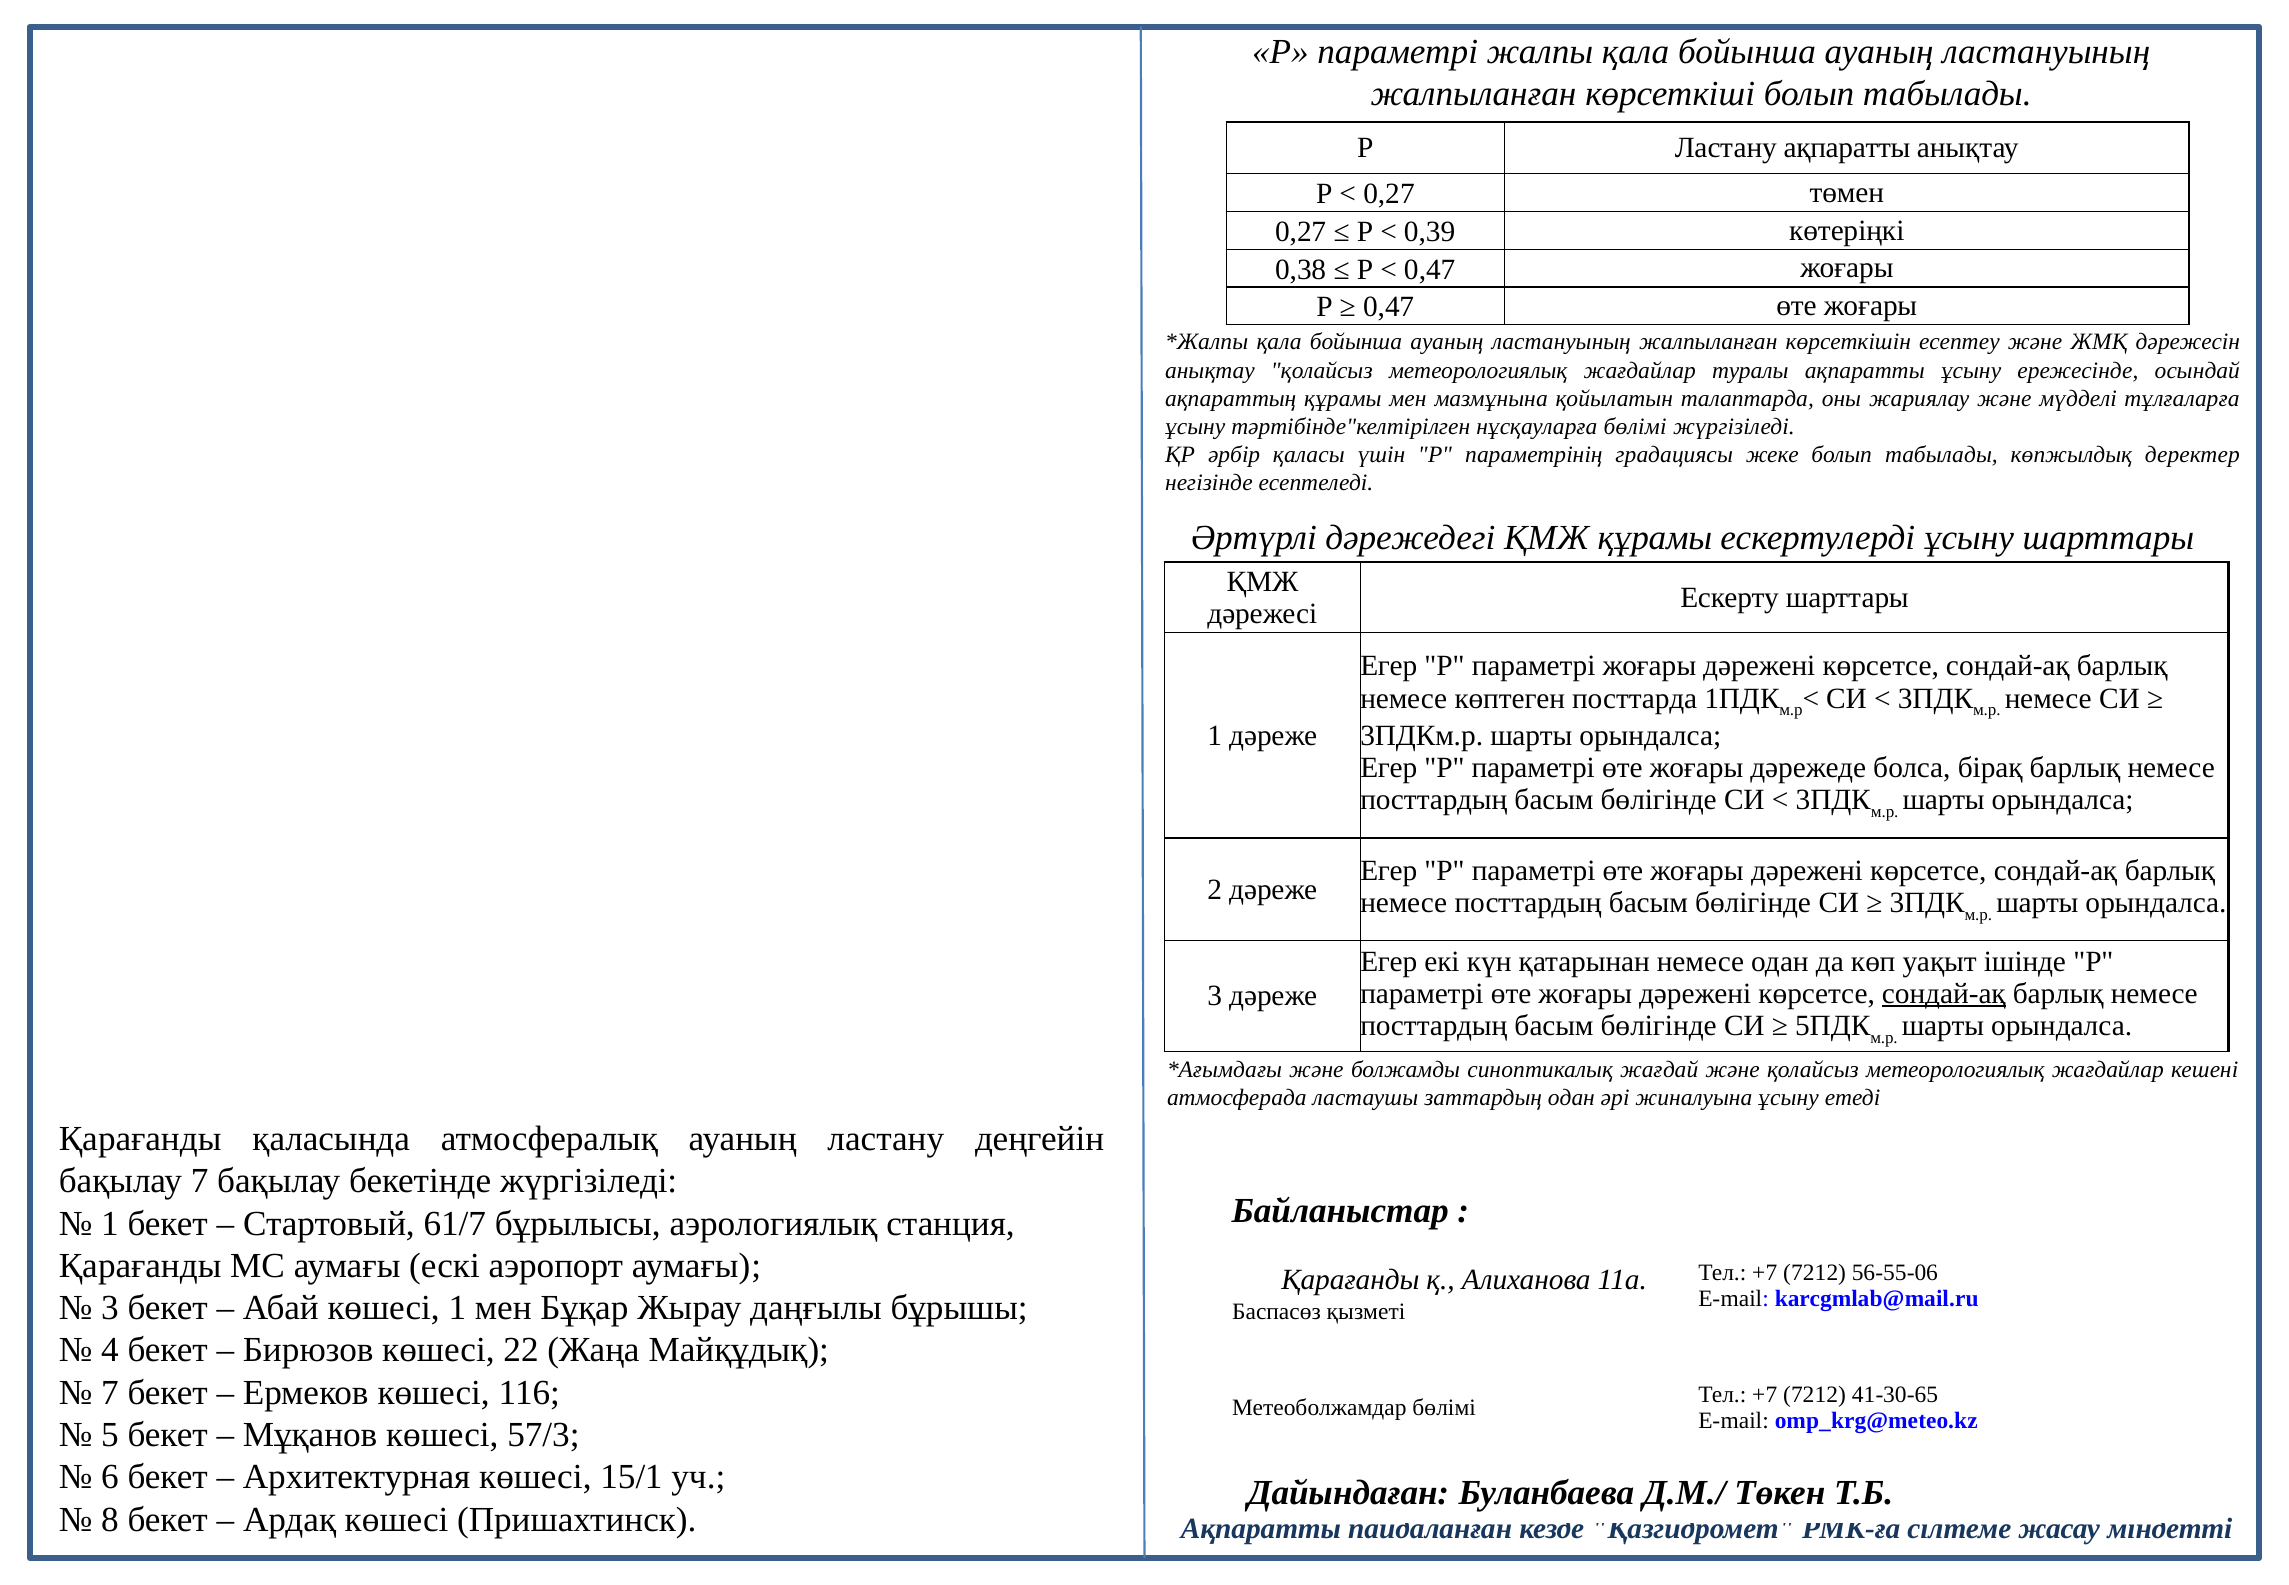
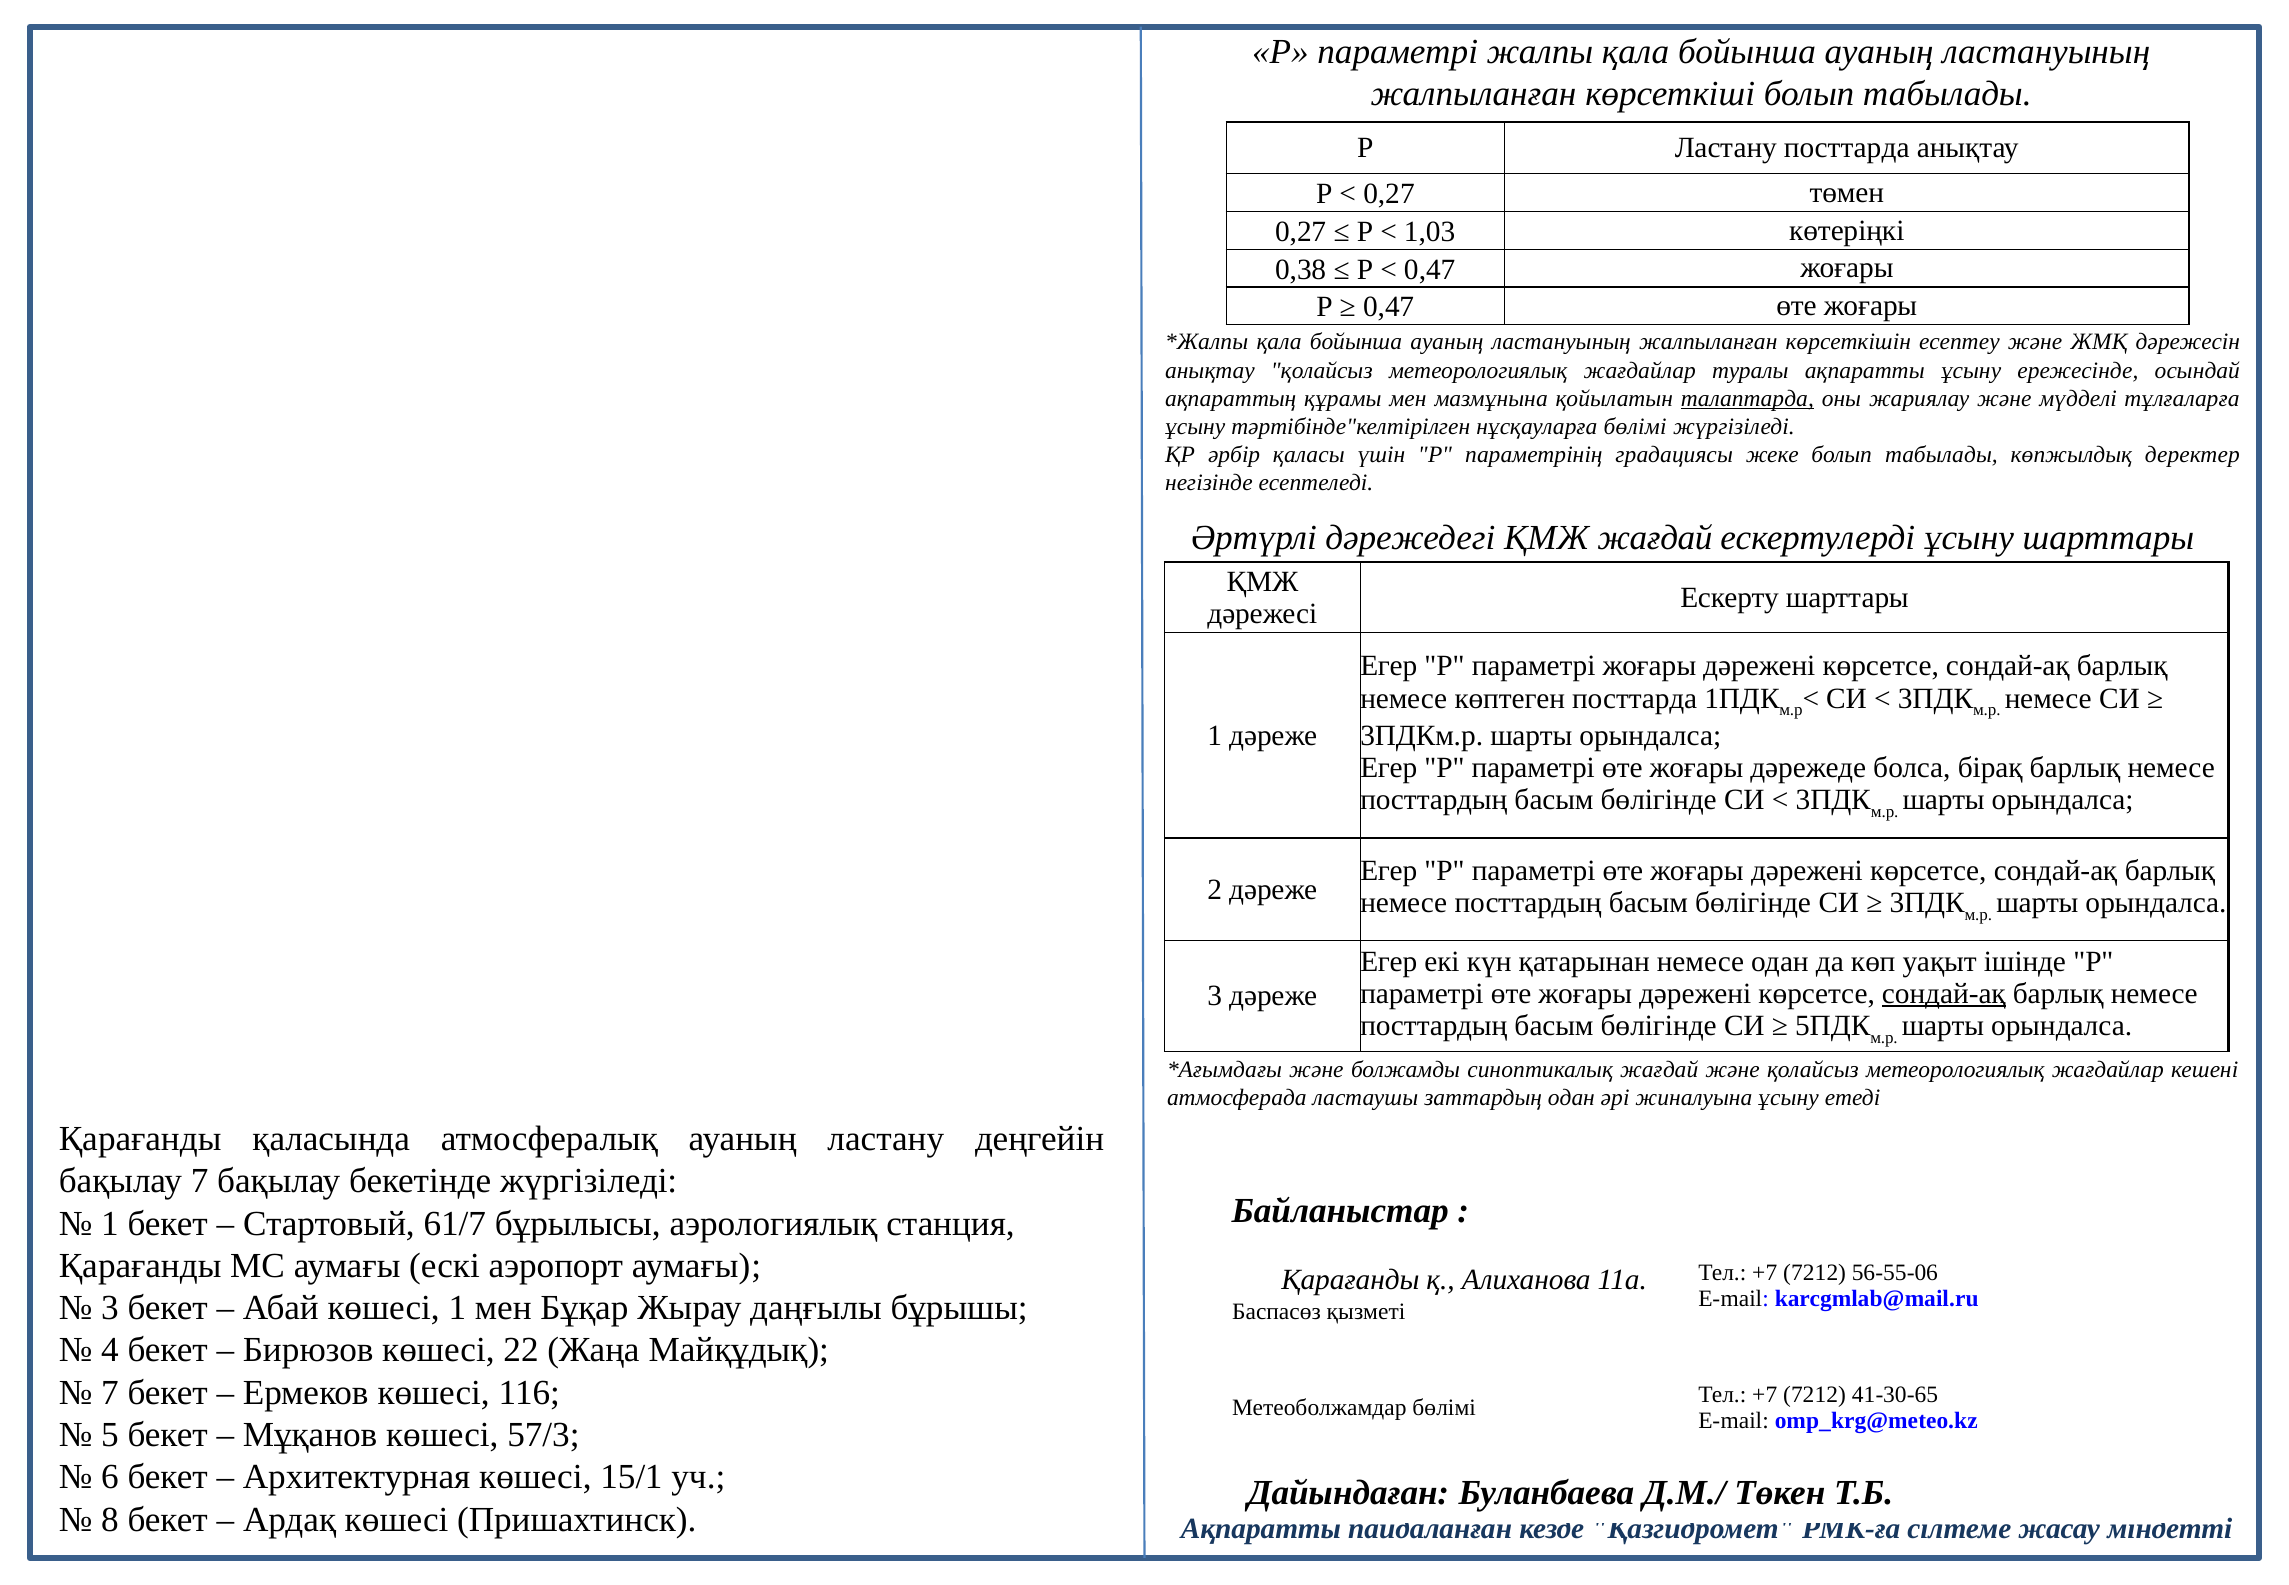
Ластану ақпаратты: ақпаратты -> посттарда (1847, 148)
0,39: 0,39 -> 1,03 (1430, 232)
талаптарда underline: none -> present (1747, 398)
ҚМЖ құрамы: құрамы -> жағдай (1655, 538)
